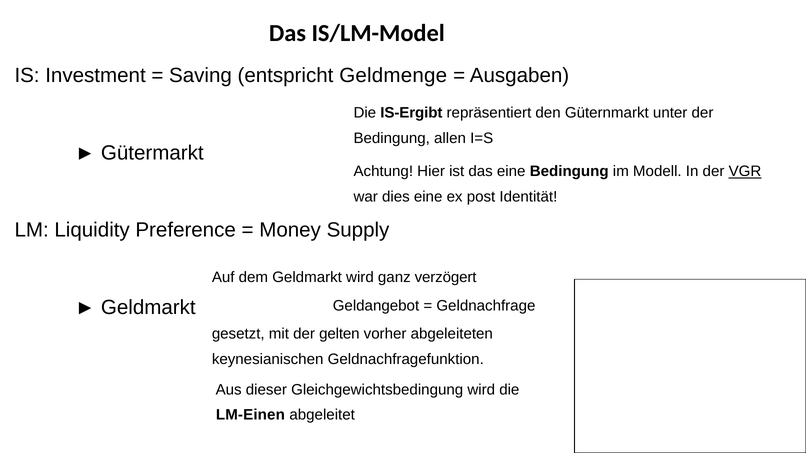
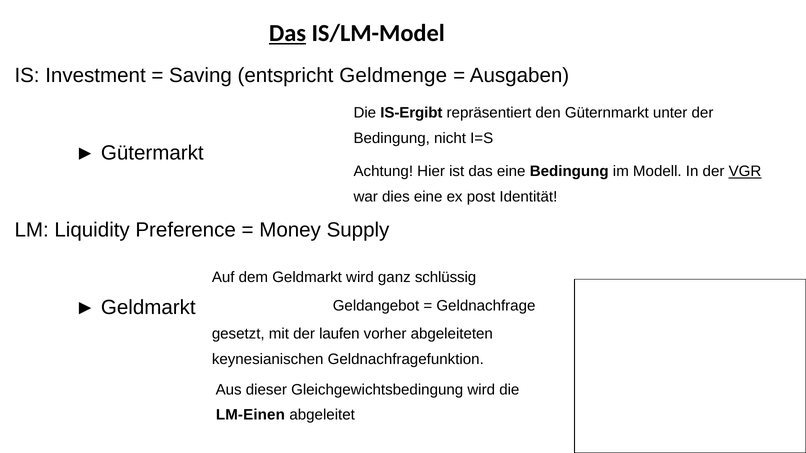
Das underline: none -> present (288, 33)
allen: allen -> nicht (450, 138)
verzögert: verzögert -> schlüssig (446, 277)
gelten: gelten -> laufen (339, 334)
